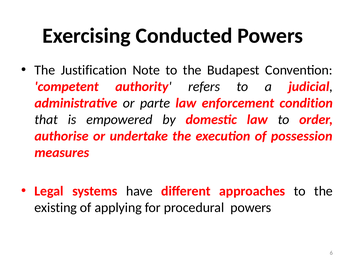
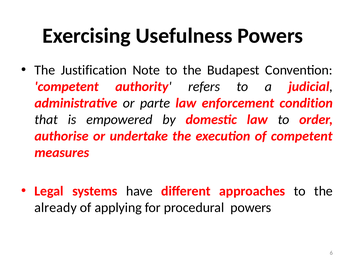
Conducted: Conducted -> Usefulness (184, 36)
of possession: possession -> competent (302, 136)
existing: existing -> already (56, 208)
